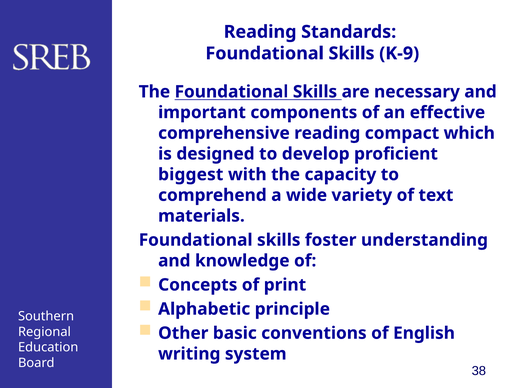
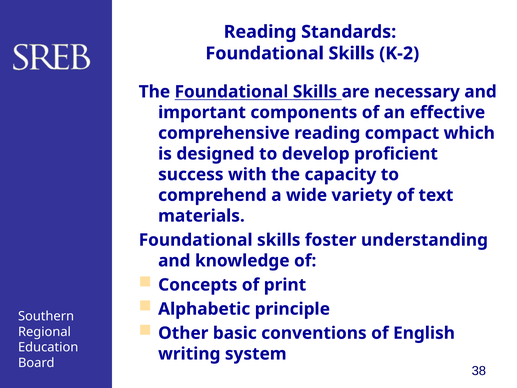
K-9: K-9 -> K-2 (399, 53)
biggest: biggest -> success (191, 174)
